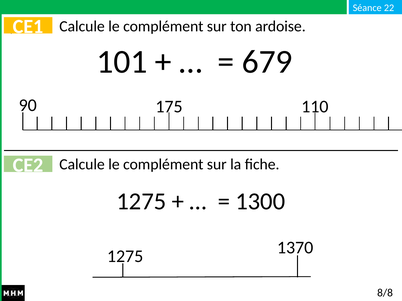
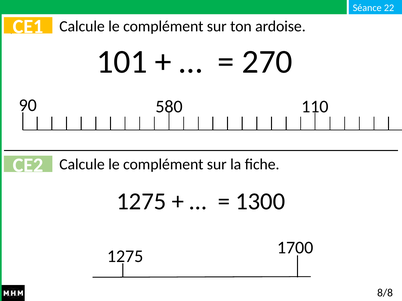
679: 679 -> 270 (267, 62)
175: 175 -> 580 (169, 107)
1370: 1370 -> 1700 (295, 248)
